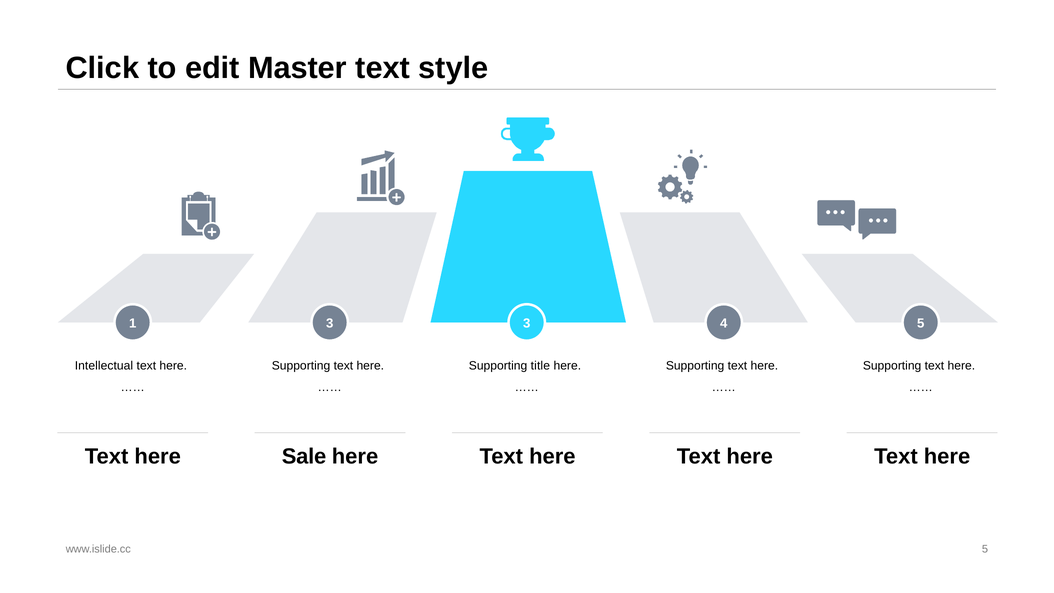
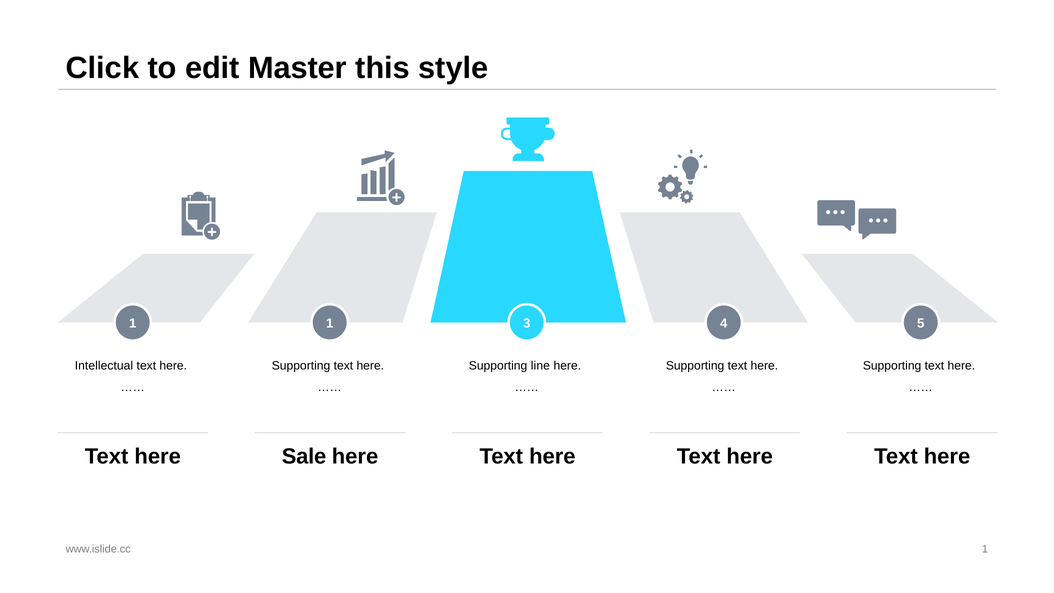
Master text: text -> this (383, 68)
1 3: 3 -> 1 (330, 323)
title: title -> line (540, 365)
www.islide.cc 5: 5 -> 1 (985, 549)
